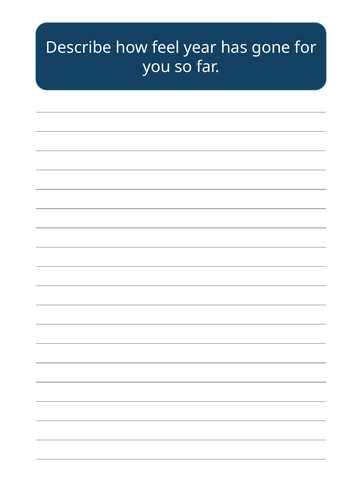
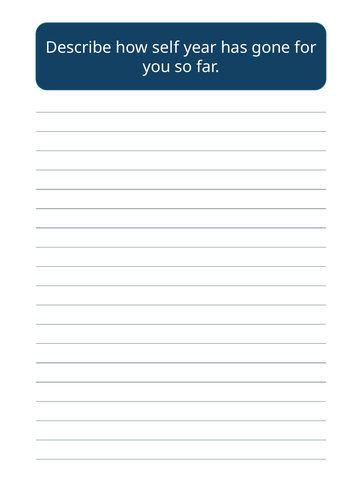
feel: feel -> self (166, 48)
